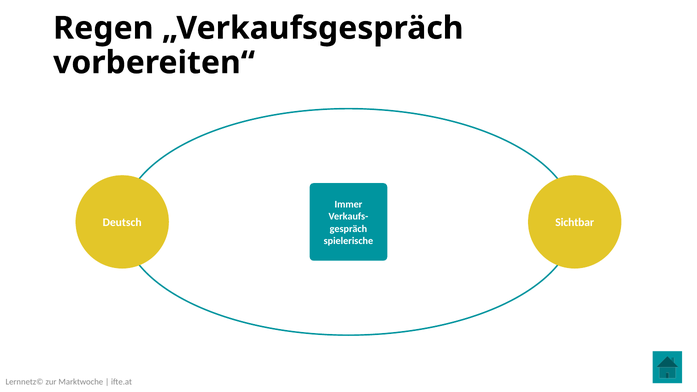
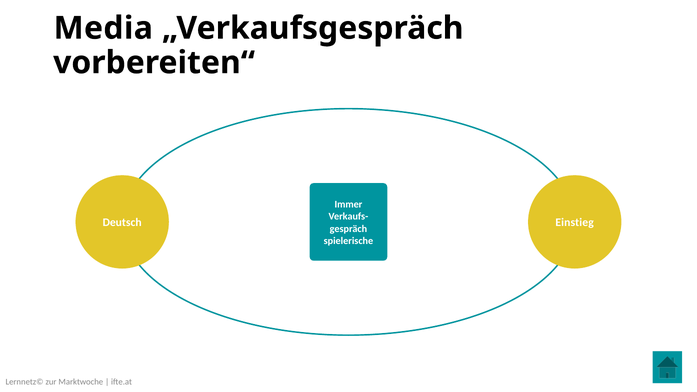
Regen: Regen -> Media (103, 28)
Sichtbar: Sichtbar -> Einstieg (575, 222)
